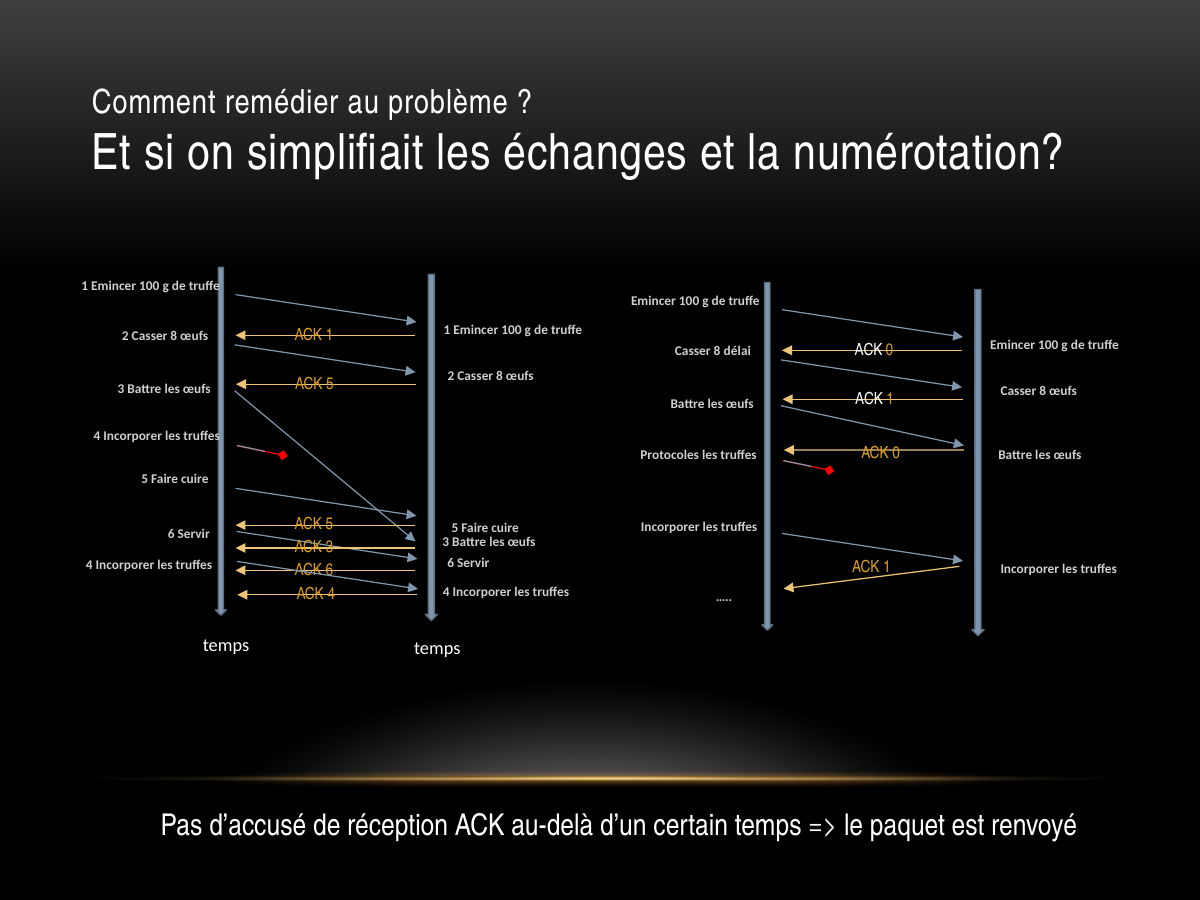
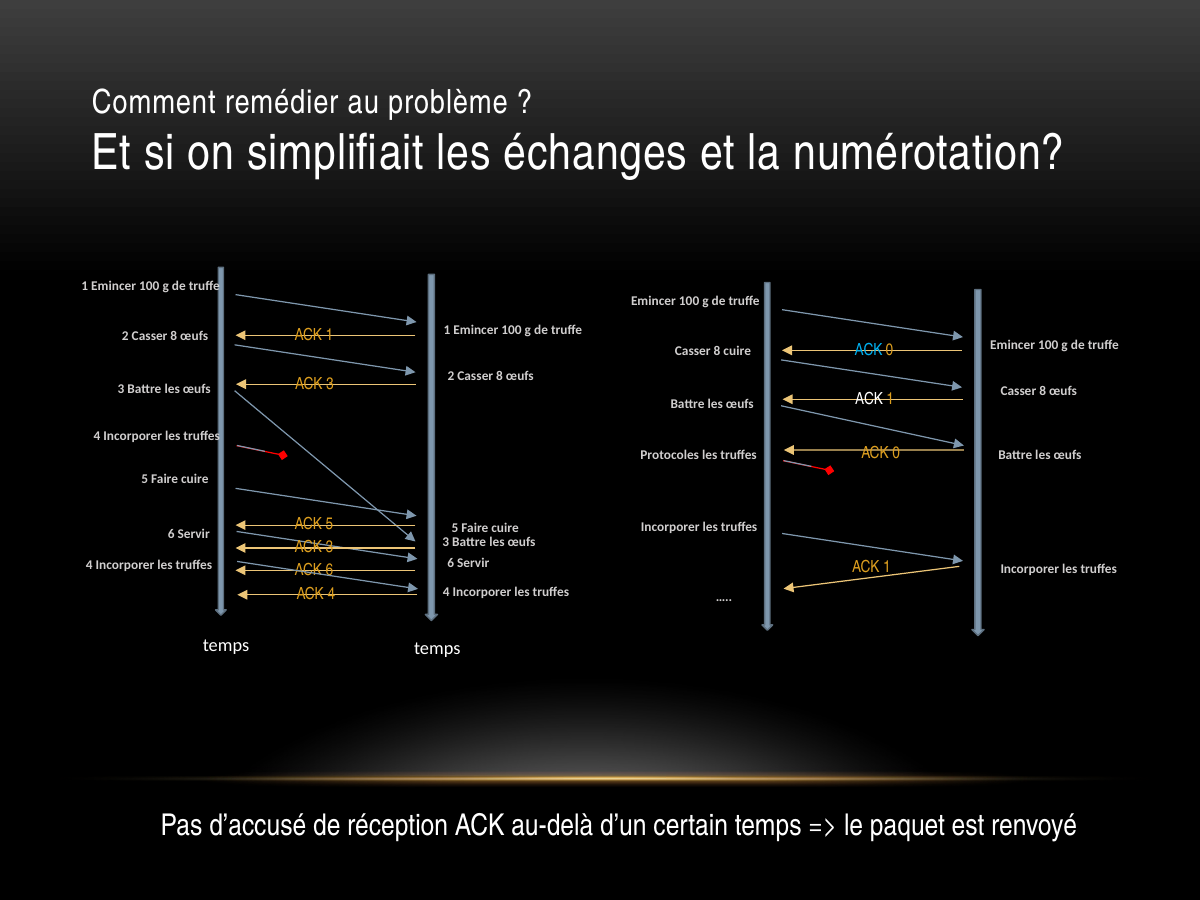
ACK colour: white -> light blue (868, 350)
8 délai: délai -> cuire (737, 351)
5: 5 -> 3 (330, 384)
